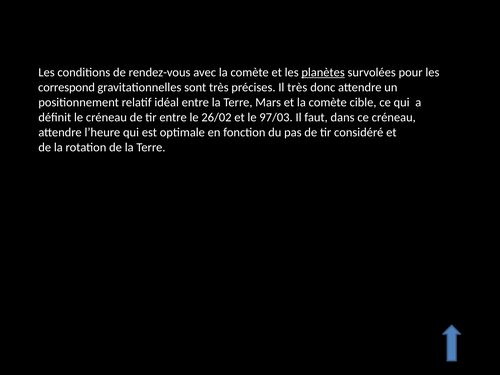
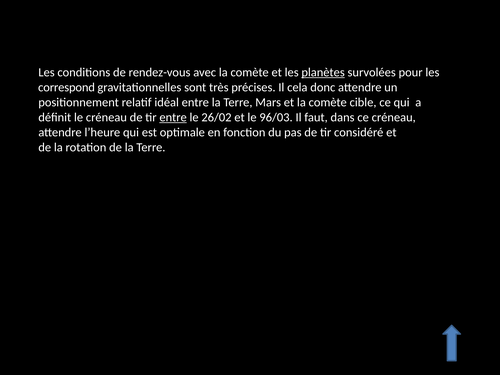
Il très: très -> cela (297, 87)
entre underline: none -> present (173, 117)
97/03: 97/03 -> 96/03 (276, 117)
